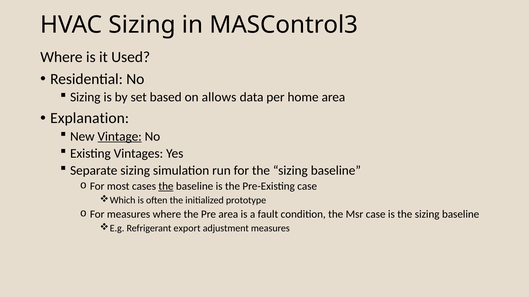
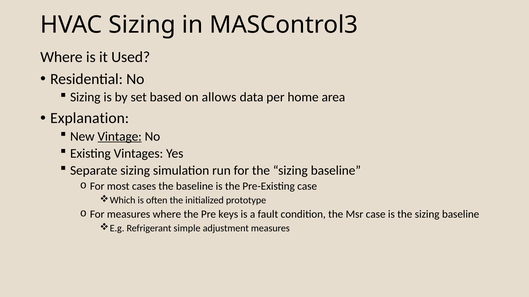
the underline: present -> none (166, 187)
Pre area: area -> keys (228, 215)
export: export -> simple (187, 229)
